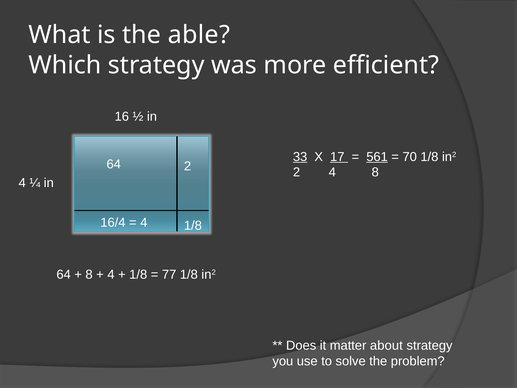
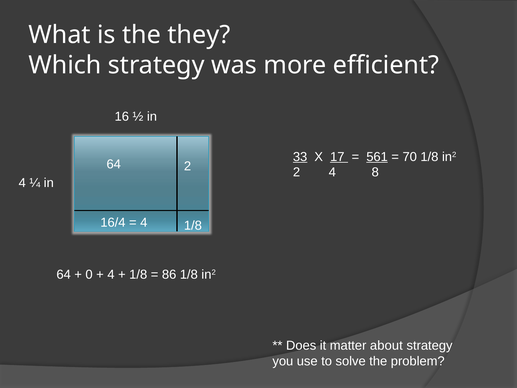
able: able -> they (199, 35)
8: 8 -> 0 (89, 274)
77: 77 -> 86 (169, 274)
